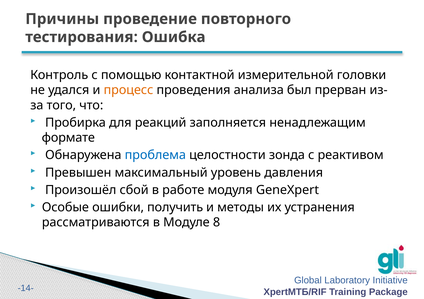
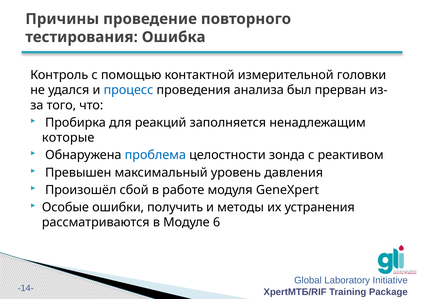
процесс colour: orange -> blue (128, 90)
формате: формате -> которые (68, 138)
8: 8 -> 6 (217, 223)
